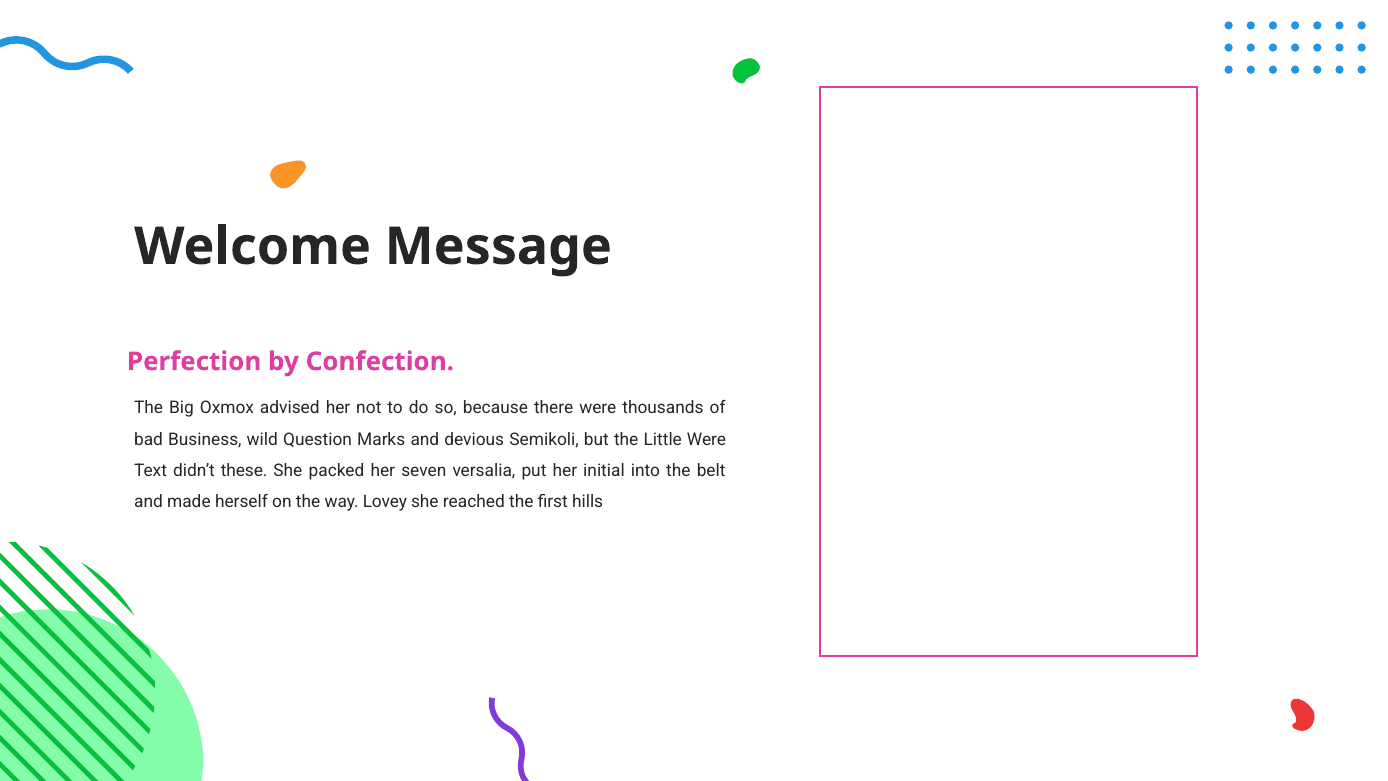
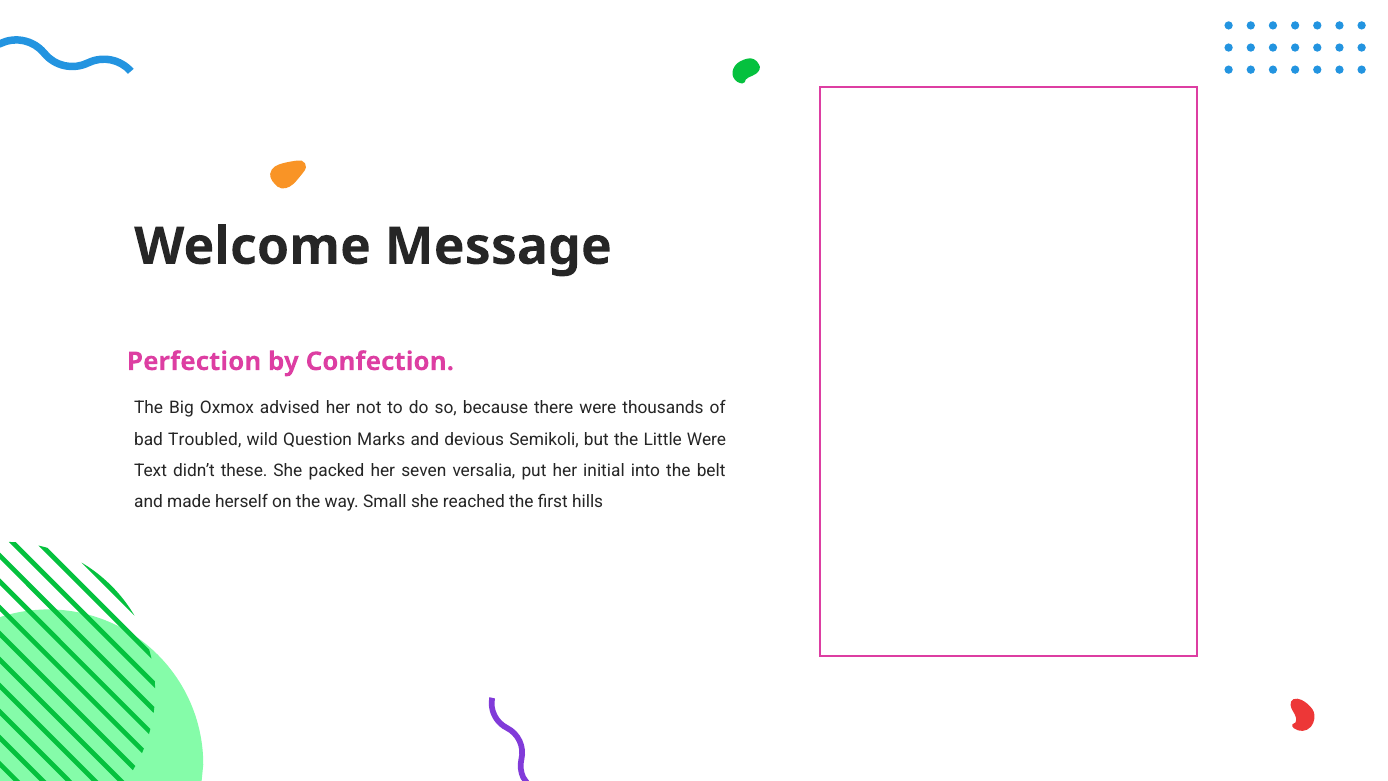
Business: Business -> Troubled (205, 439)
Lovey: Lovey -> Small (385, 502)
